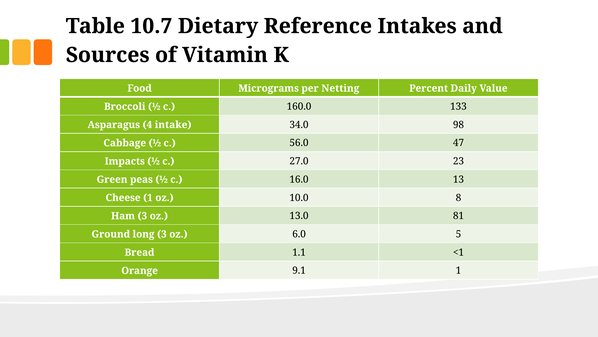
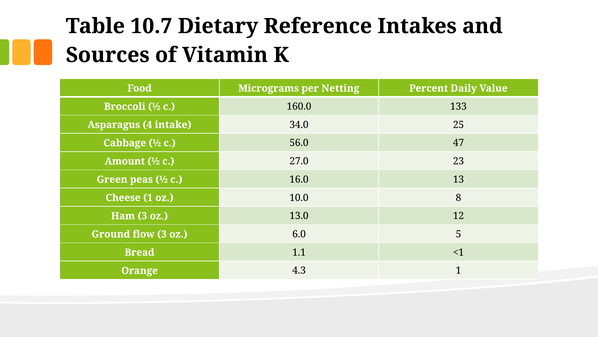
98: 98 -> 25 (459, 125)
Impacts: Impacts -> Amount (125, 161)
81: 81 -> 12 (459, 216)
long: long -> flow (144, 234)
9.1: 9.1 -> 4.3 (299, 270)
